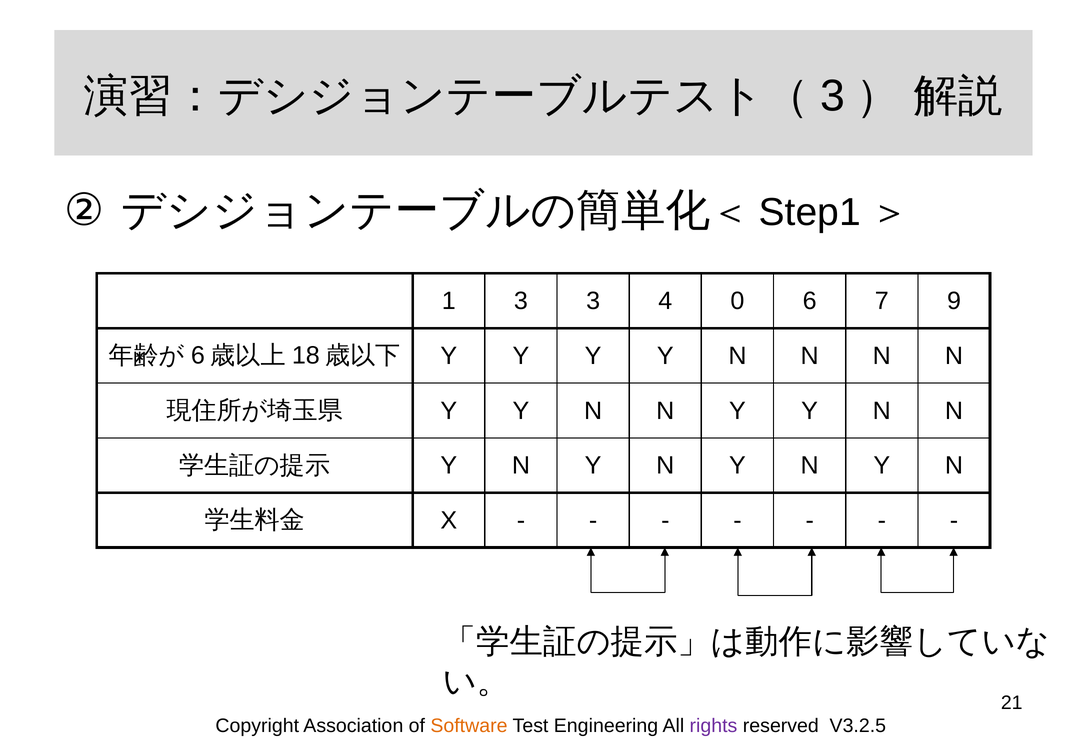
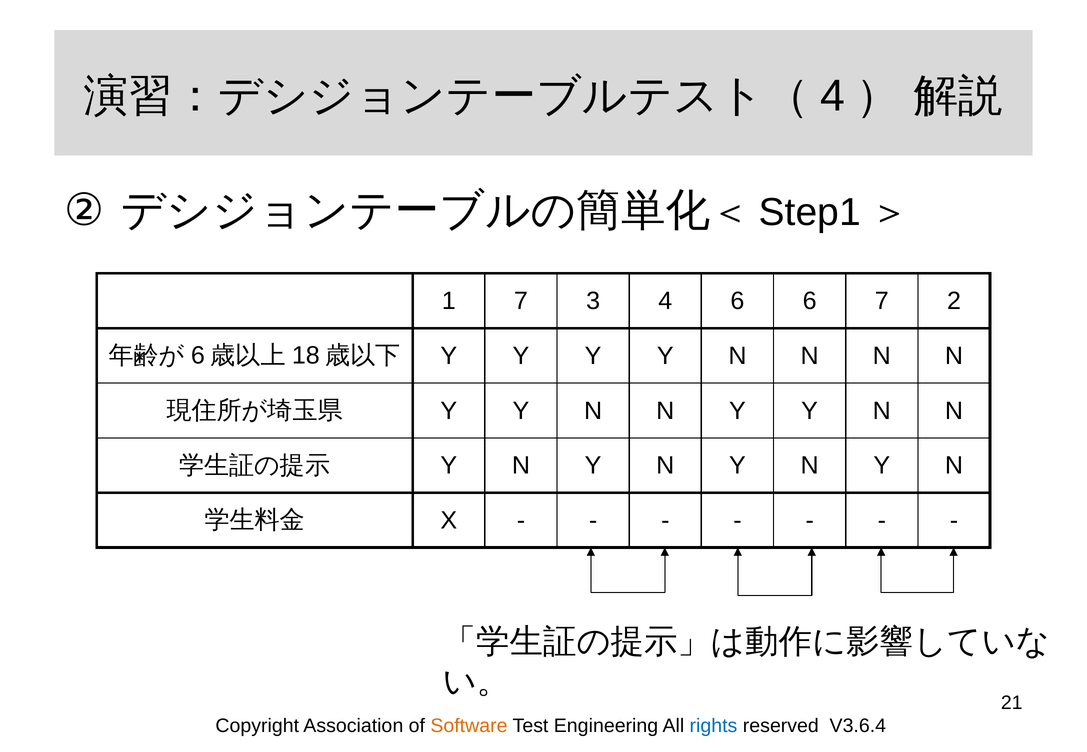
3: 3 -> 4 (833, 96)
1 3: 3 -> 7 (521, 301)
4 0: 0 -> 6 (737, 301)
9: 9 -> 2 (954, 301)
rights colour: purple -> blue (713, 726)
V3.2.5: V3.2.5 -> V3.6.4 (858, 726)
